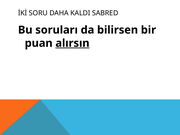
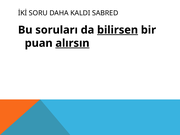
bilirsen underline: none -> present (118, 30)
